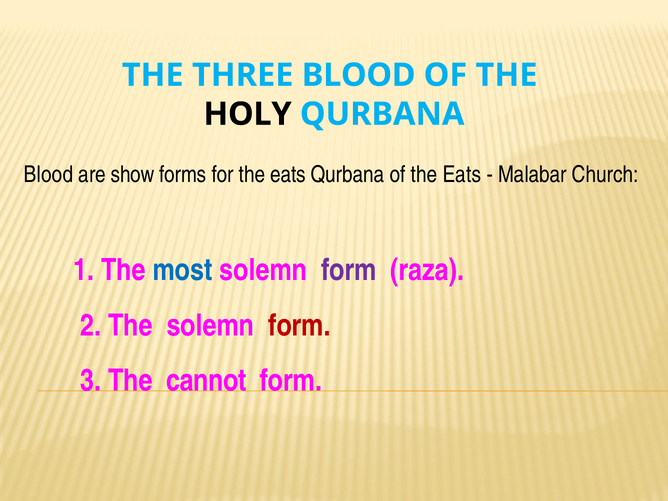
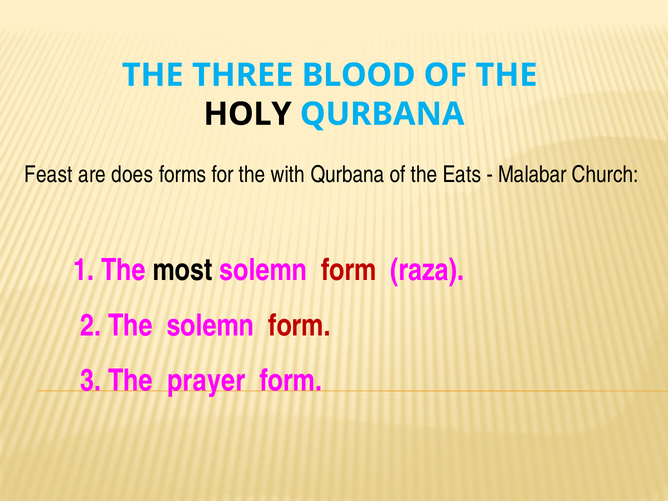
Blood: Blood -> Feast (48, 175)
show: show -> does (132, 175)
for the eats: eats -> with (288, 175)
most colour: blue -> black (183, 270)
form colour: purple -> red (349, 270)
cannot: cannot -> prayer (206, 381)
